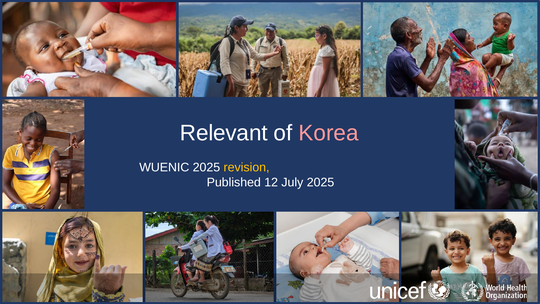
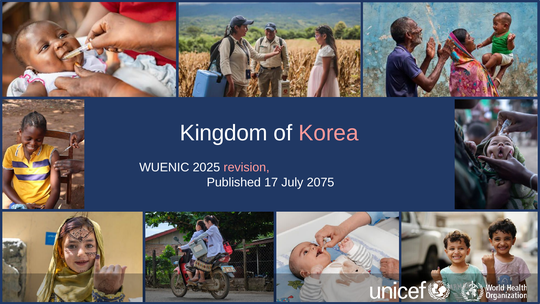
Relevant: Relevant -> Kingdom (224, 133)
revision colour: yellow -> pink (247, 167)
12: 12 -> 17 (271, 182)
July 2025: 2025 -> 2075 (321, 182)
